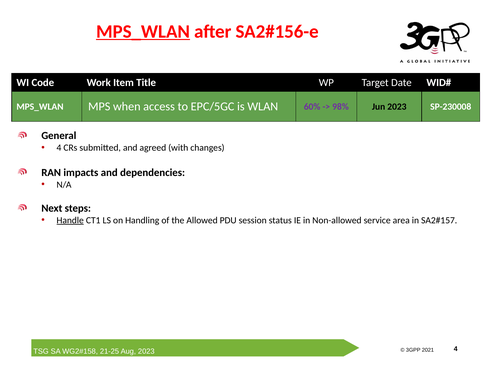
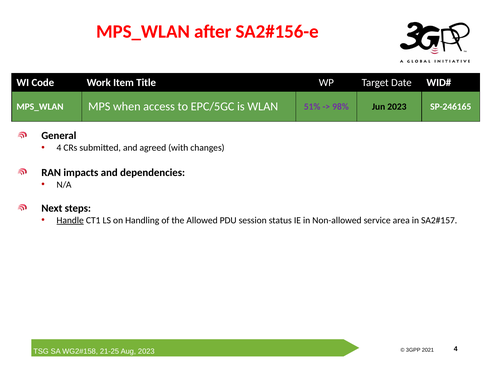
MPS_WLAN underline: present -> none (143, 31)
60%: 60% -> 51% (312, 106)
SP-230008: SP-230008 -> SP-246165 (451, 106)
